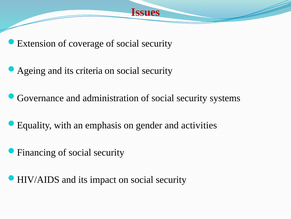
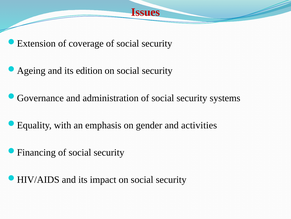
criteria: criteria -> edition (89, 71)
